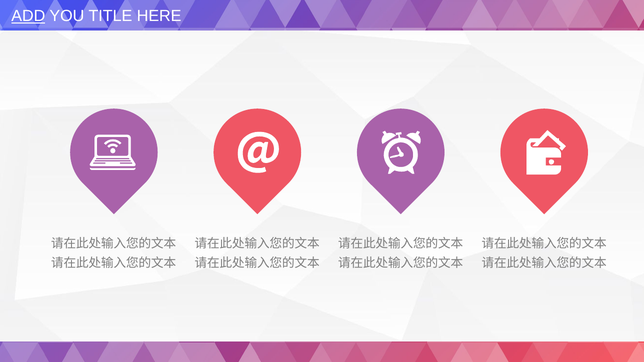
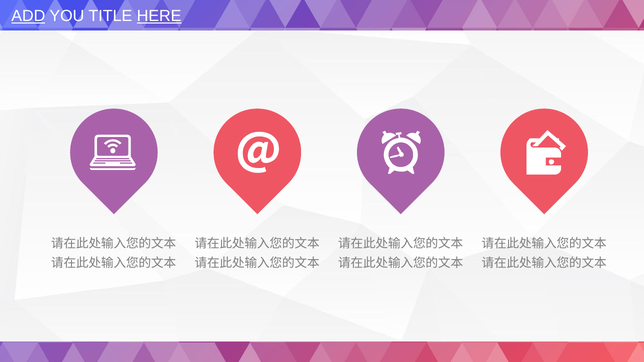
HERE underline: none -> present (159, 16)
